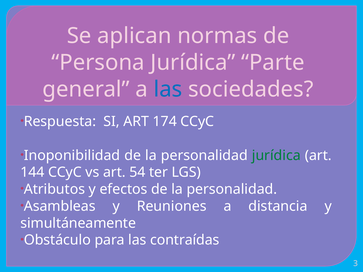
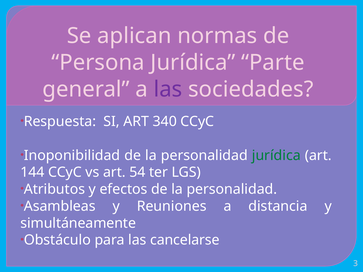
las colour: blue -> purple (168, 89)
174: 174 -> 340 (165, 122)
contraídas: contraídas -> cancelarse (185, 240)
